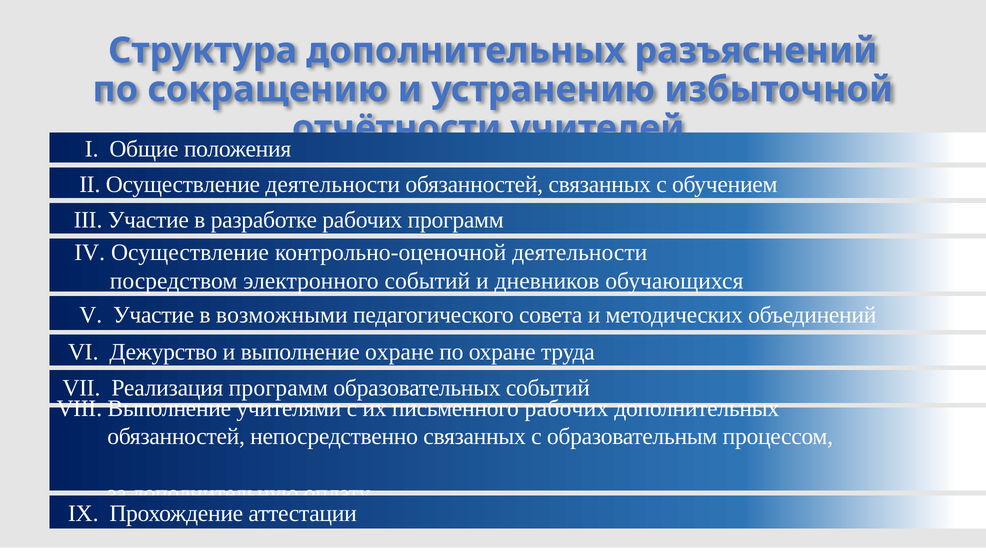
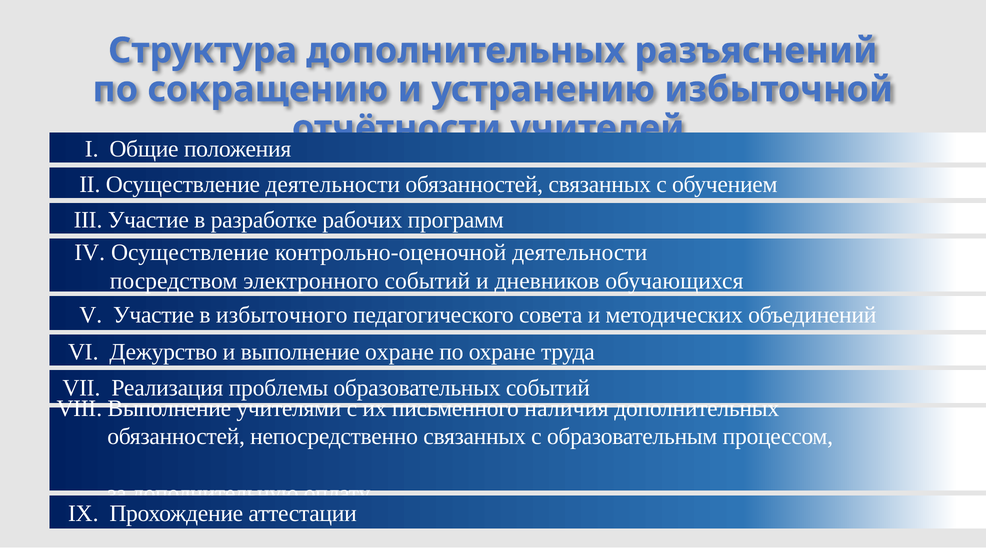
возможными: возможными -> избыточного (282, 315)
Реализация программ: программ -> проблемы (278, 389)
письменного рабочих: рабочих -> наличия (566, 409)
